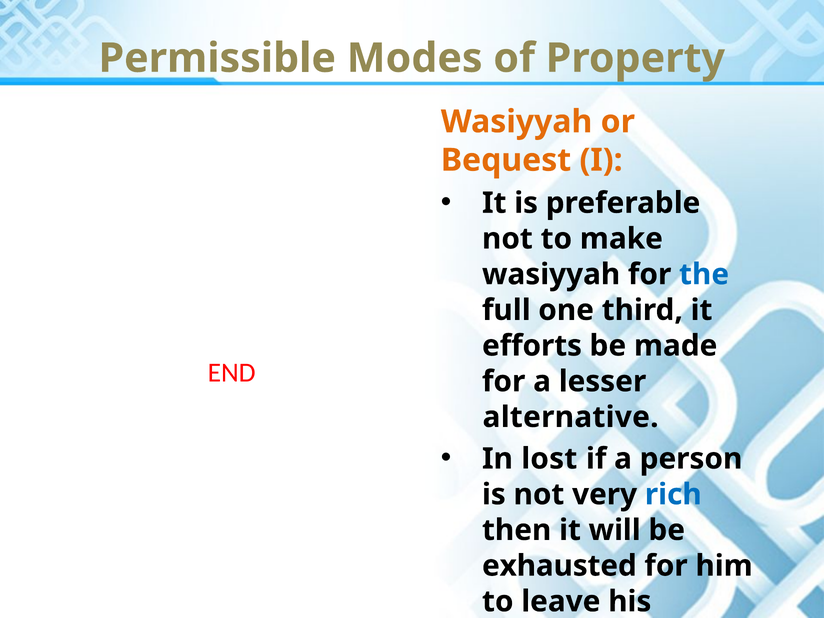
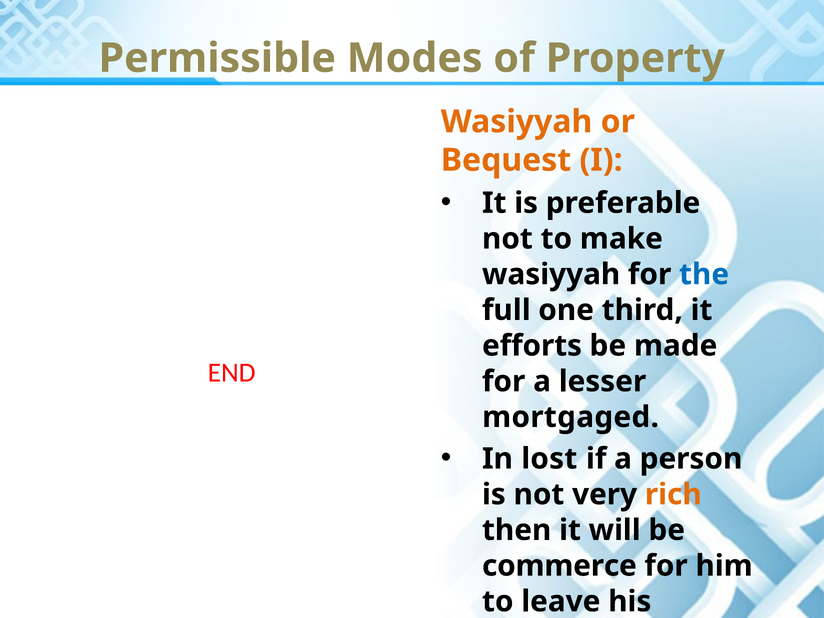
alternative: alternative -> mortgaged (571, 417)
rich colour: blue -> orange (673, 494)
exhausted: exhausted -> commerce (559, 566)
